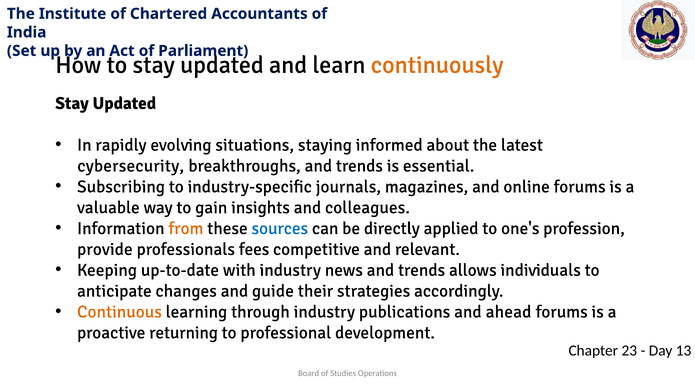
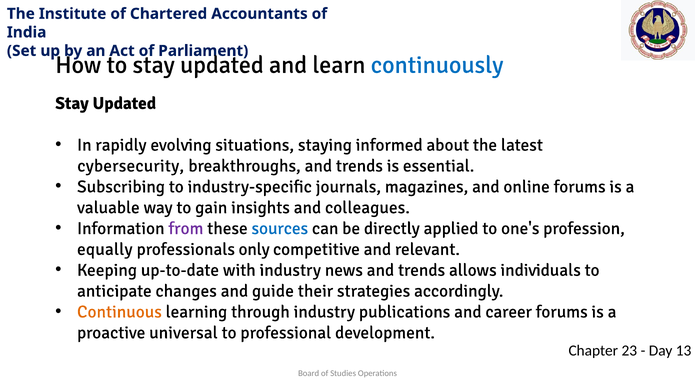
continuously colour: orange -> blue (437, 65)
from colour: orange -> purple (186, 228)
provide: provide -> equally (105, 249)
fees: fees -> only (254, 249)
ahead: ahead -> career (509, 312)
returning: returning -> universal (183, 333)
